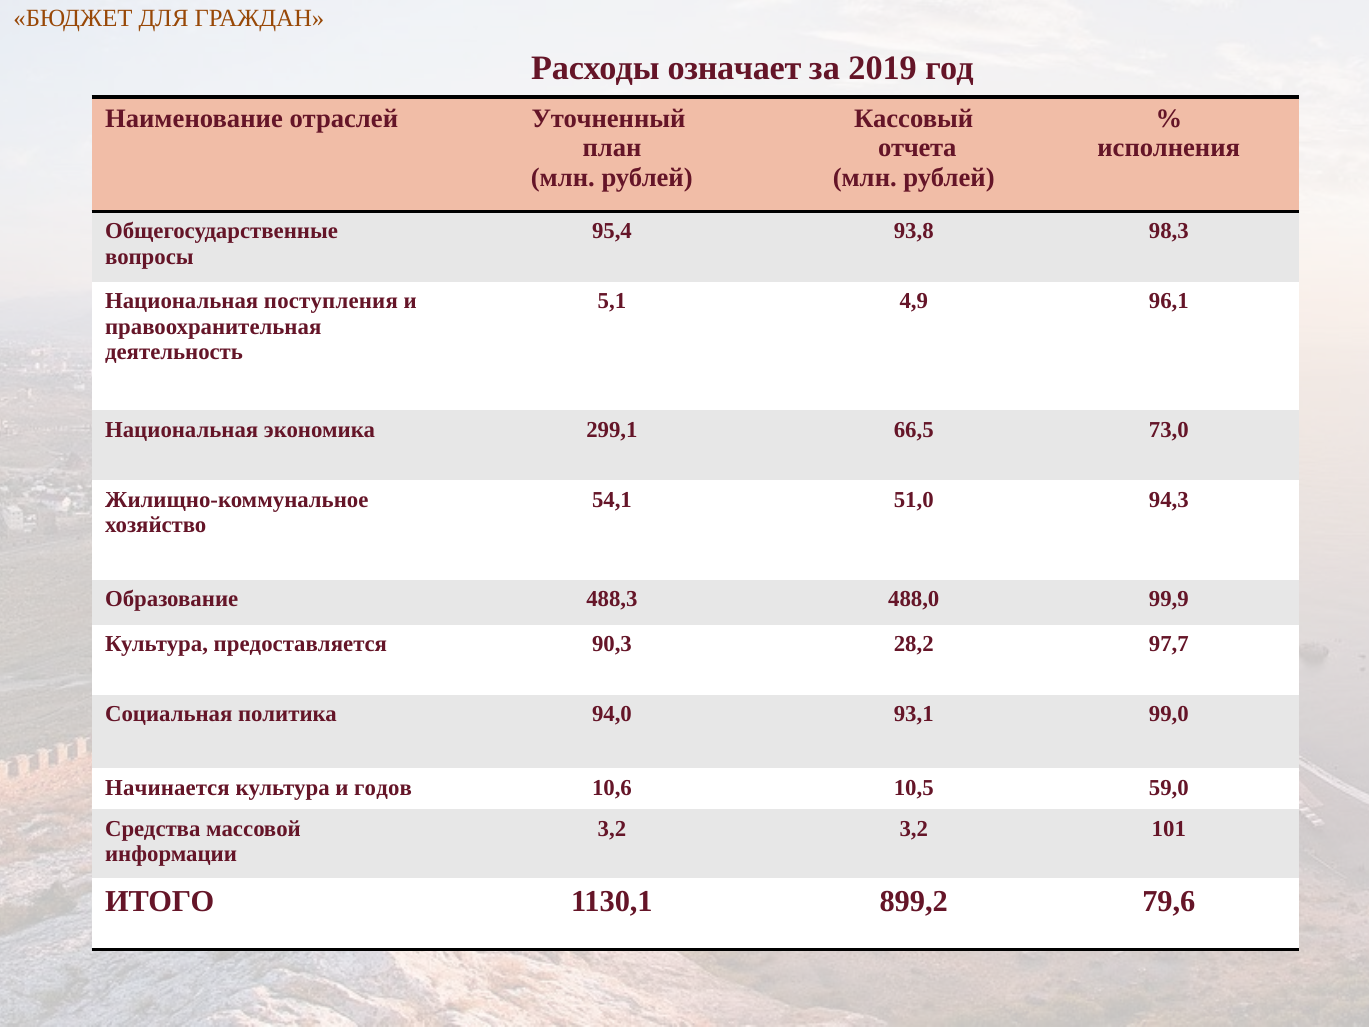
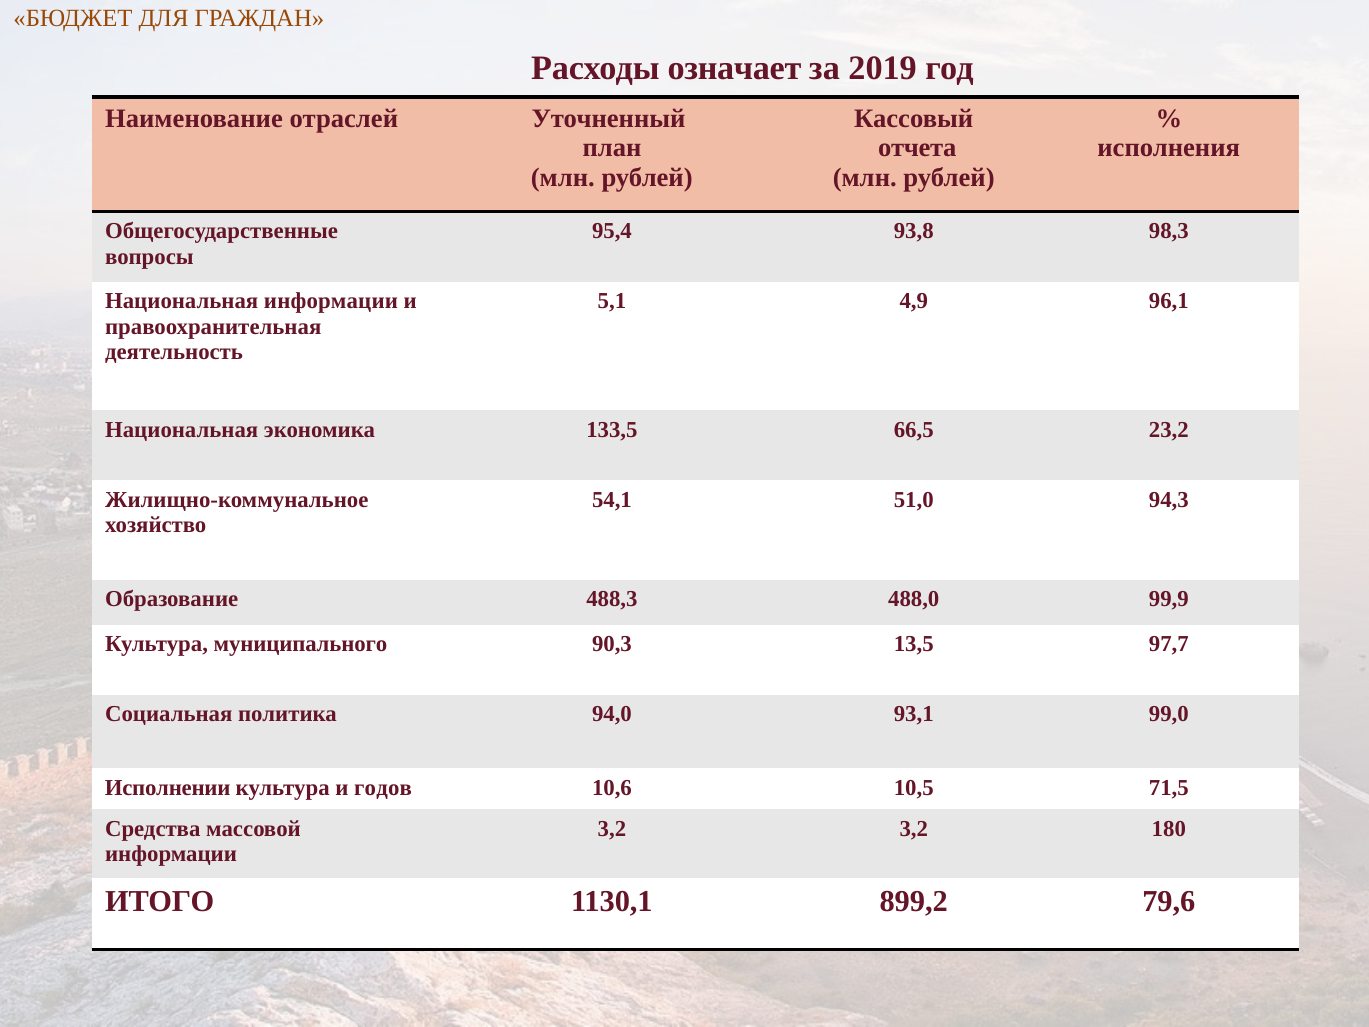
Национальная поступления: поступления -> информации (331, 301)
299,1: 299,1 -> 133,5 (612, 430)
73,0: 73,0 -> 23,2 (1169, 430)
предоставляется: предоставляется -> муниципального (300, 644)
28,2: 28,2 -> 13,5 (914, 644)
Начинается: Начинается -> Исполнении (168, 788)
59,0: 59,0 -> 71,5 (1169, 788)
101: 101 -> 180 (1169, 829)
